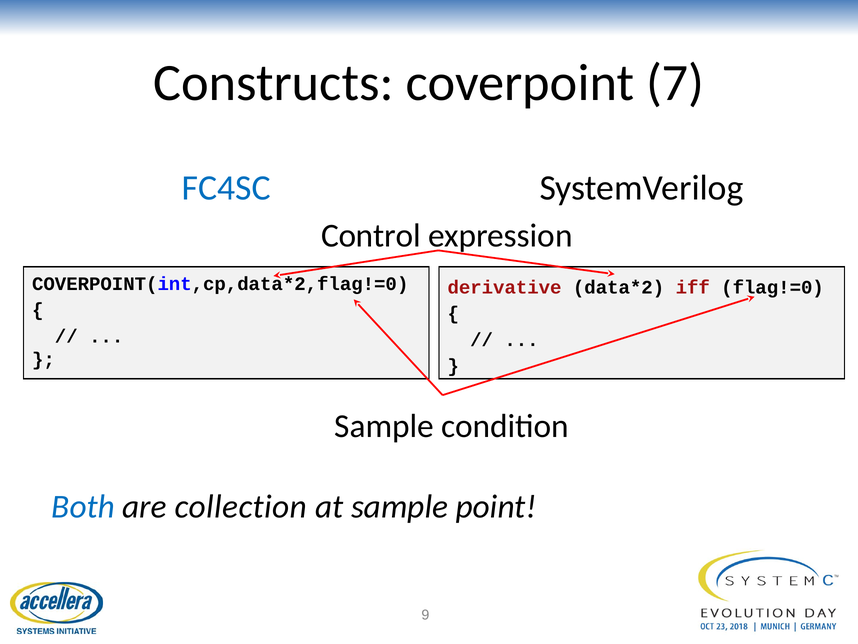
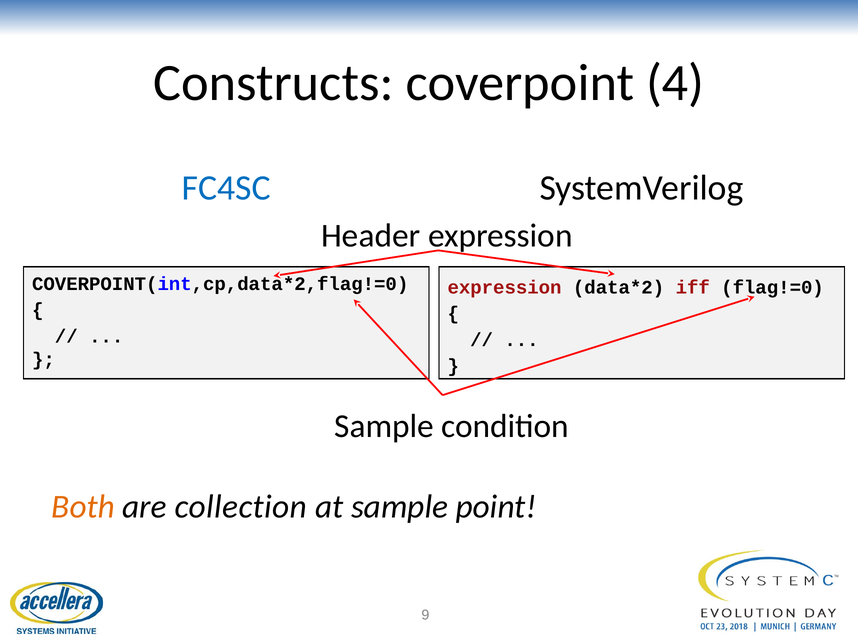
7: 7 -> 4 (675, 83)
Control: Control -> Header (371, 235)
derivative: derivative -> expression (505, 287)
Both colour: blue -> orange (83, 507)
